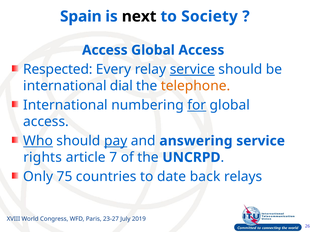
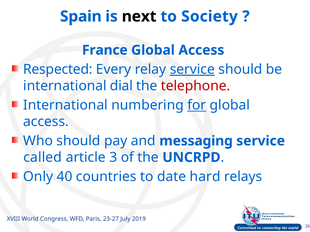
Access: Access -> France (105, 50)
telephone colour: orange -> red (196, 86)
Who underline: present -> none (38, 141)
pay underline: present -> none (116, 141)
answering: answering -> messaging (196, 141)
rights: rights -> called (43, 158)
7: 7 -> 3 (113, 158)
75: 75 -> 40 (65, 177)
back: back -> hard (205, 177)
